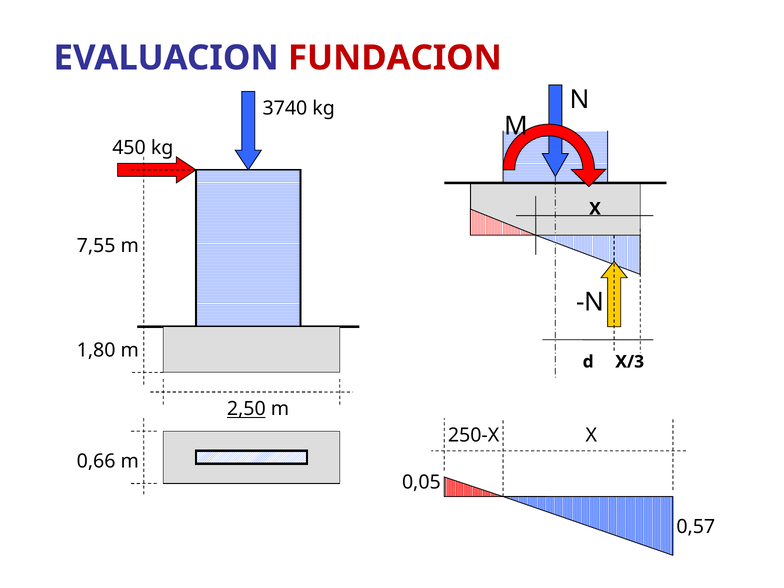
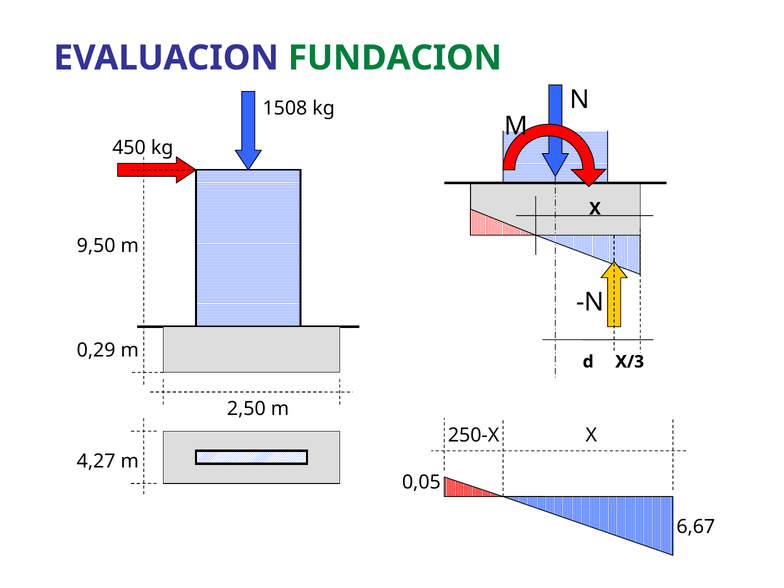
FUNDACION colour: red -> green (395, 58)
3740: 3740 -> 1508 (285, 108)
7,55: 7,55 -> 9,50 (96, 246)
1,80: 1,80 -> 0,29 (96, 350)
2,50 underline: present -> none (246, 409)
0,66: 0,66 -> 4,27 (96, 461)
0,57: 0,57 -> 6,67 (696, 527)
